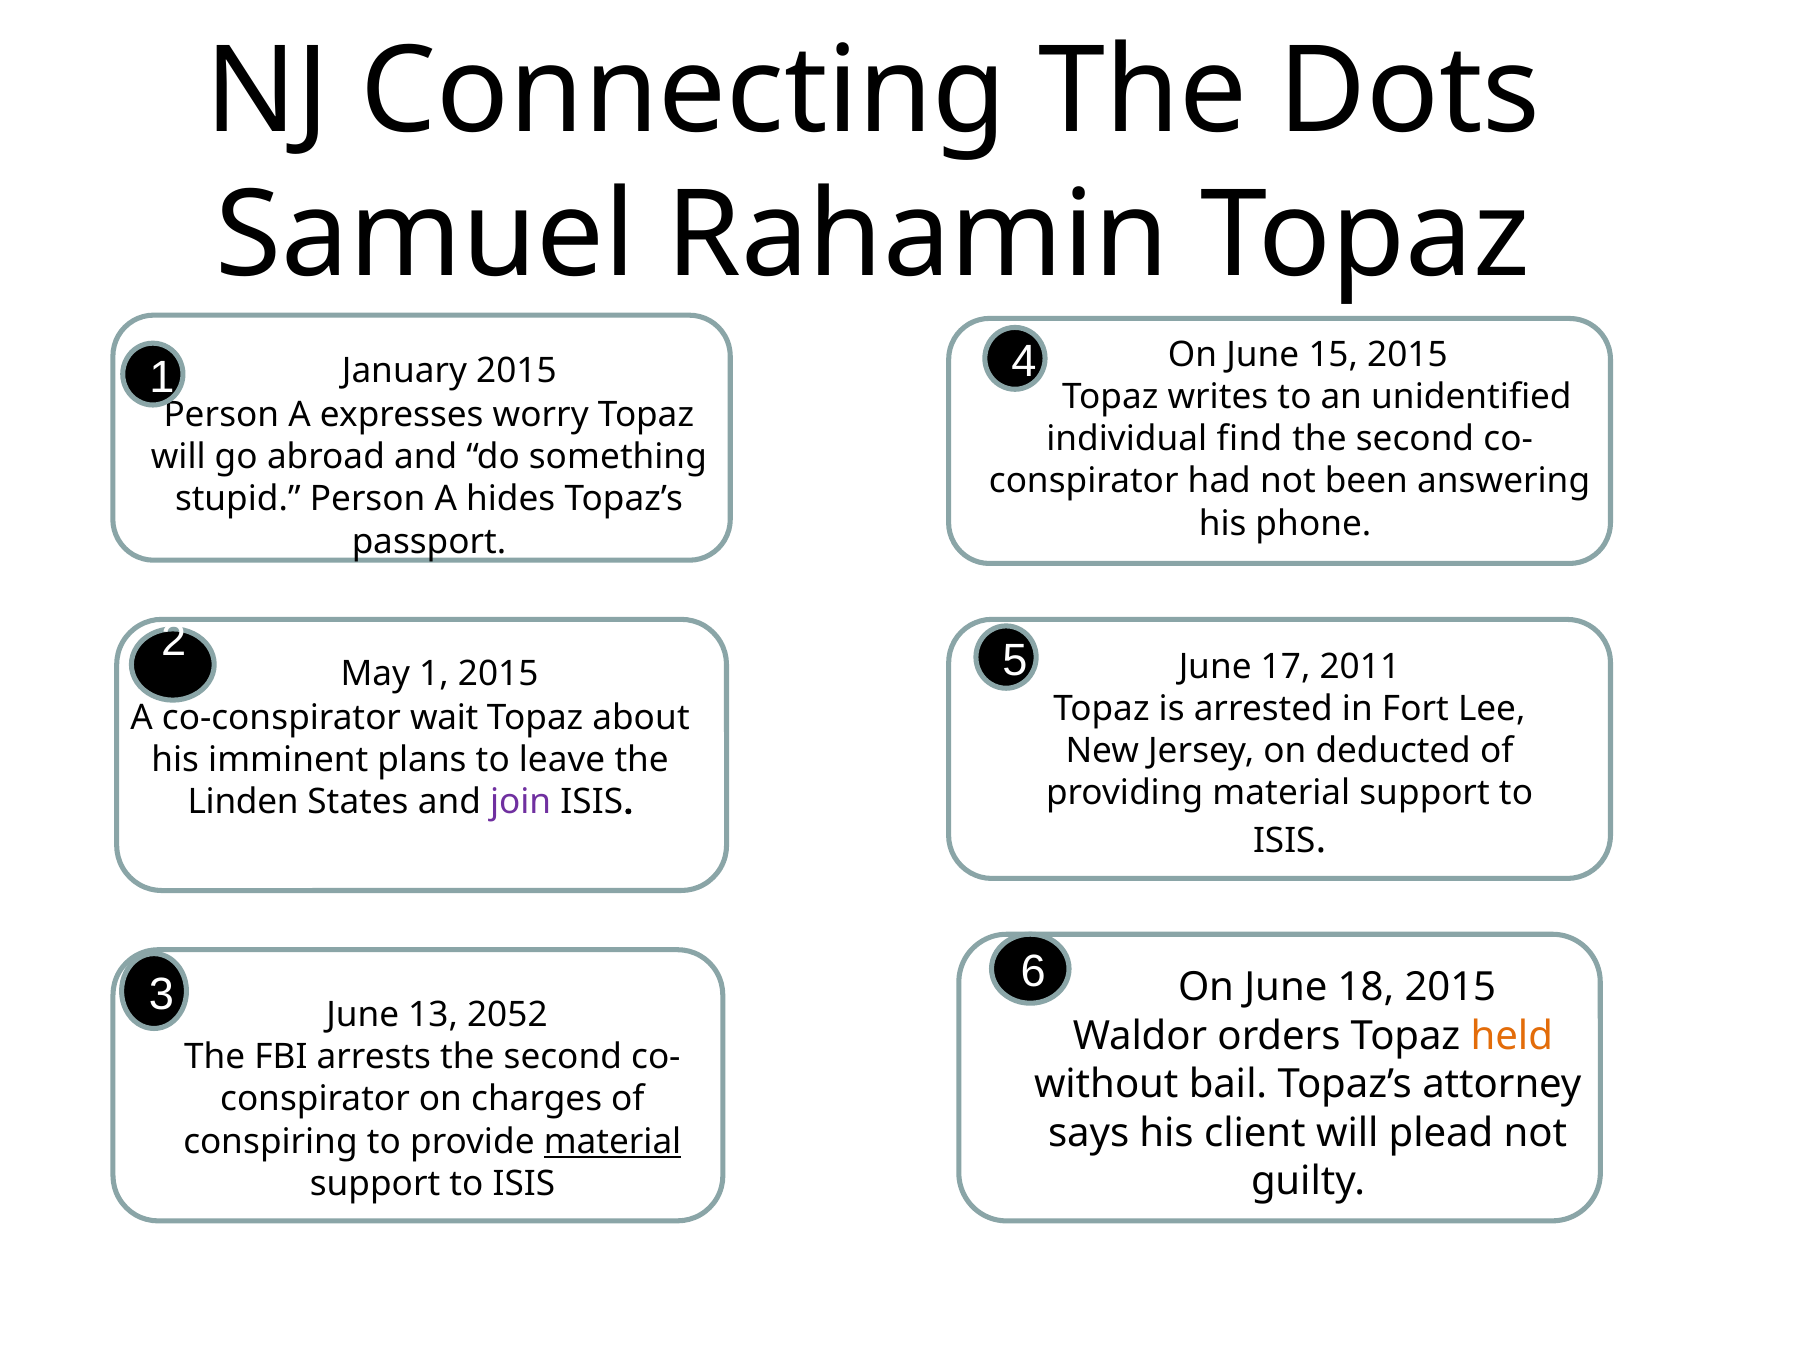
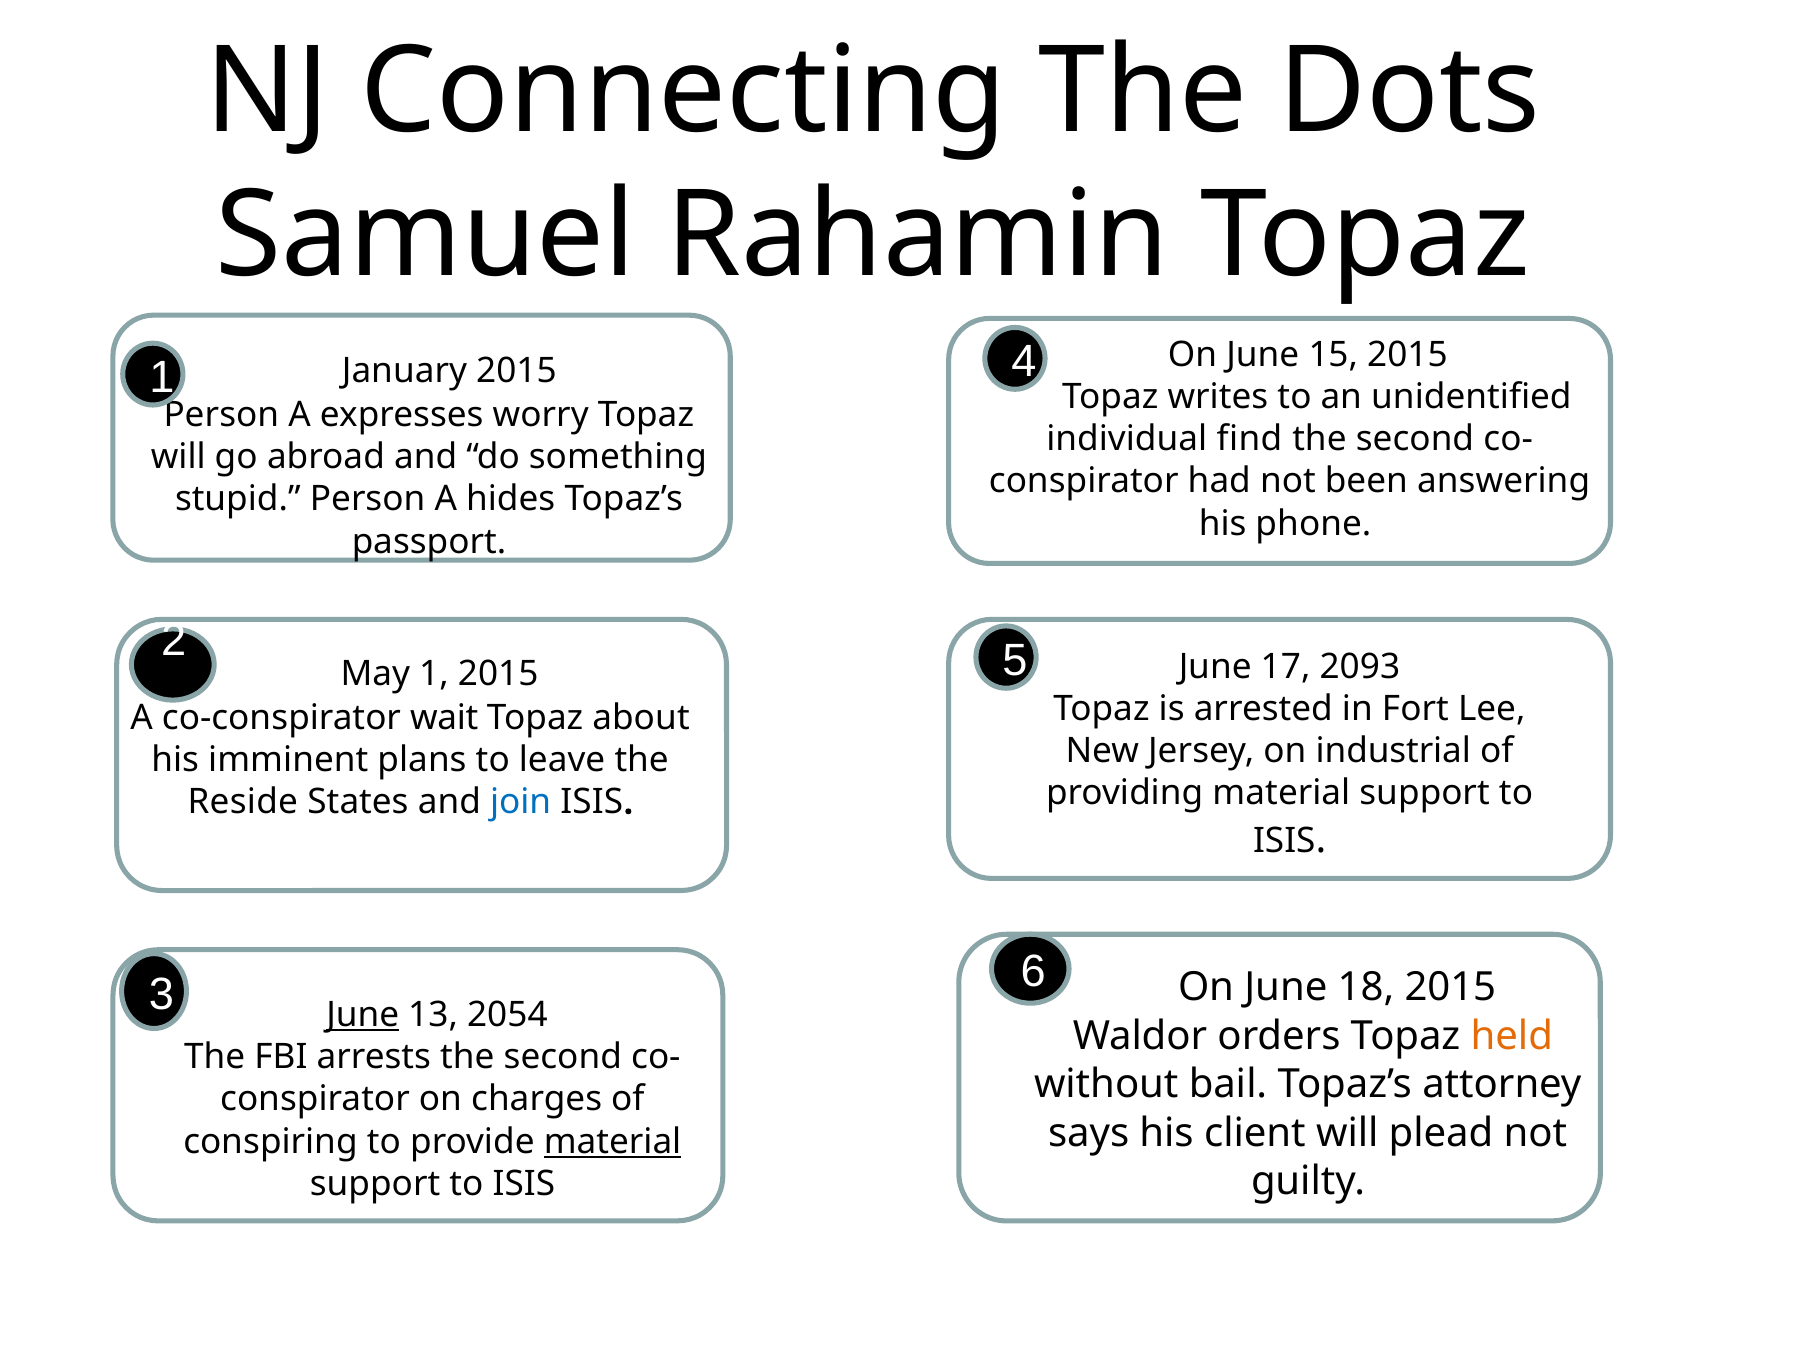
2011: 2011 -> 2093 (1360, 666)
deducted: deducted -> industrial (1393, 751)
Linden: Linden -> Reside (243, 802)
join colour: purple -> blue (521, 802)
June underline: none -> present (363, 1014)
2052: 2052 -> 2054 (507, 1014)
